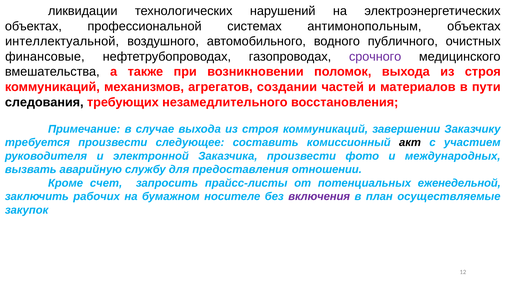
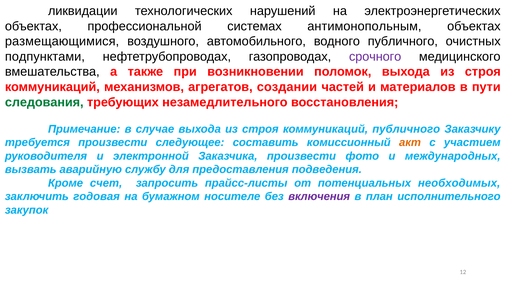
интеллектуальной: интеллектуальной -> размещающимися (62, 41)
финансовые: финансовые -> подпунктами (45, 56)
следования colour: black -> green (44, 102)
коммуникаций завершении: завершении -> публичного (406, 129)
акт colour: black -> orange (410, 142)
отношении: отношении -> подведения (327, 169)
еженедельной: еженедельной -> необходимых (459, 183)
рабочих: рабочих -> годовая (97, 196)
осуществляемые: осуществляемые -> исполнительного (449, 196)
